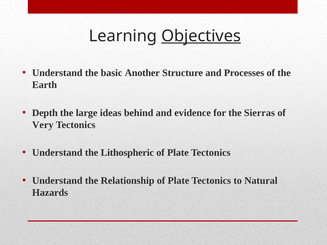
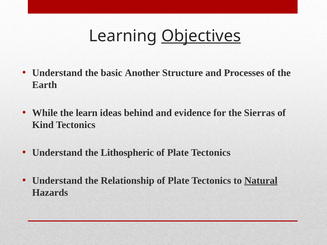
Depth: Depth -> While (45, 113)
large: large -> learn (87, 113)
Very: Very -> Kind (43, 125)
Natural underline: none -> present (261, 181)
